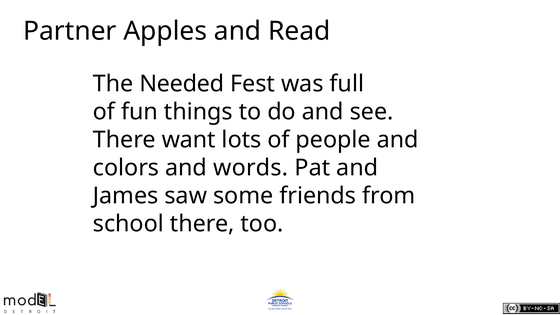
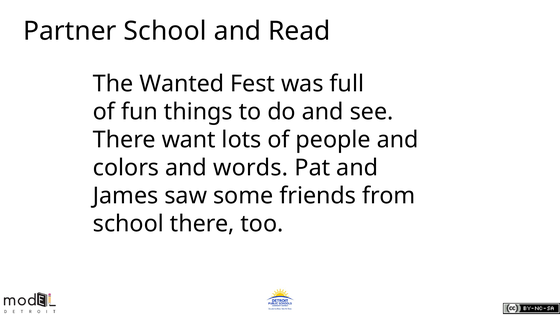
Partner Apples: Apples -> School (165, 31)
Needed: Needed -> Wanted (182, 84)
